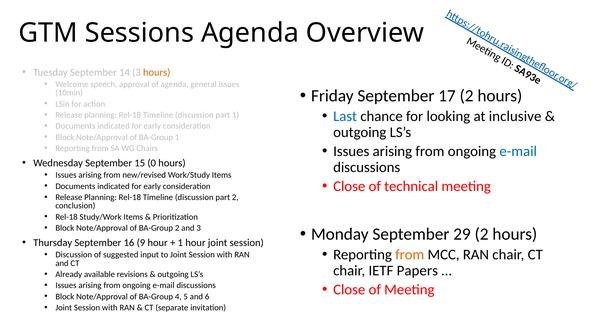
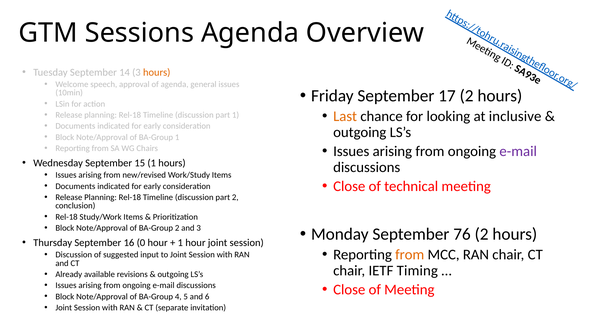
Last colour: blue -> orange (345, 116)
e-mail colour: blue -> purple (518, 151)
15 0: 0 -> 1 (152, 163)
29: 29 -> 76 (462, 235)
16 9: 9 -> 0 (141, 243)
Papers: Papers -> Timing (417, 271)
